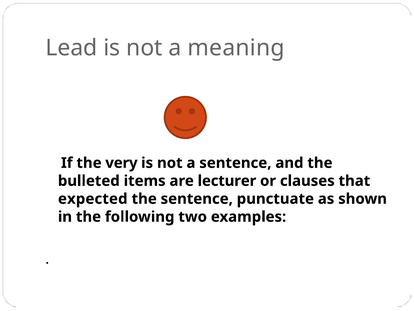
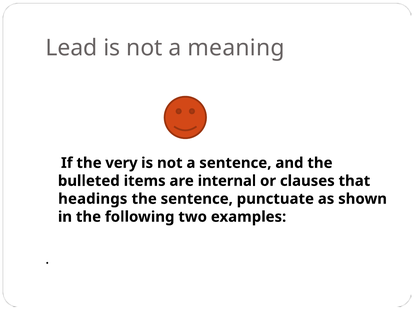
lecturer: lecturer -> internal (227, 181)
expected: expected -> headings (93, 199)
